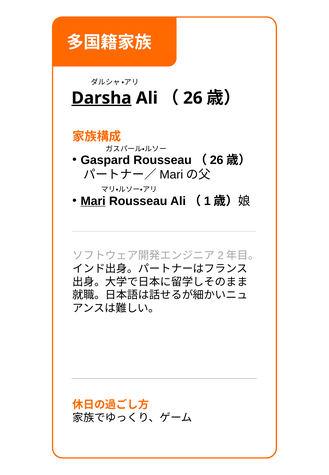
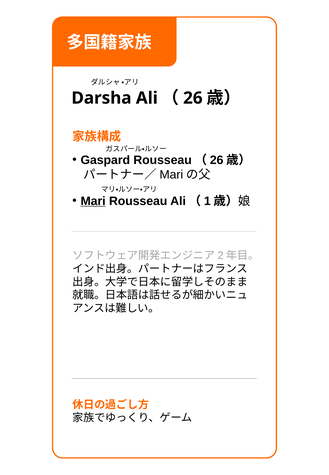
Darsha underline: present -> none (101, 98)
